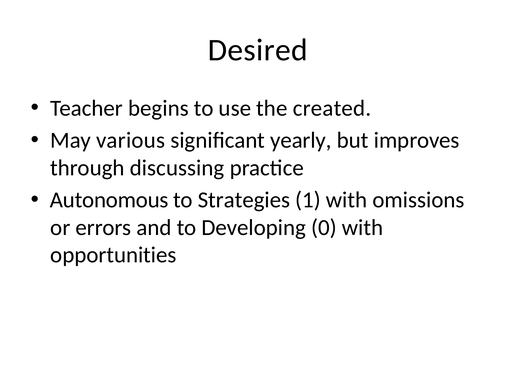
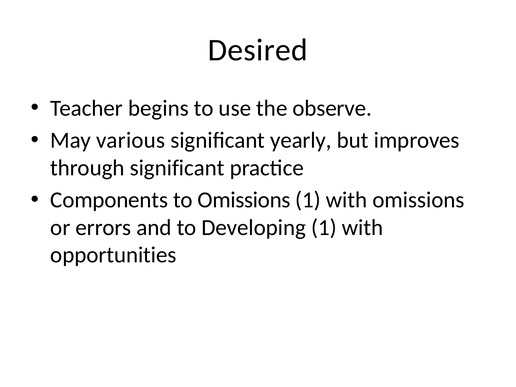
created: created -> observe (332, 108)
through discussing: discussing -> significant (177, 168)
Autonomous: Autonomous -> Components (109, 200)
to Strategies: Strategies -> Omissions (244, 200)
Developing 0: 0 -> 1 (324, 228)
